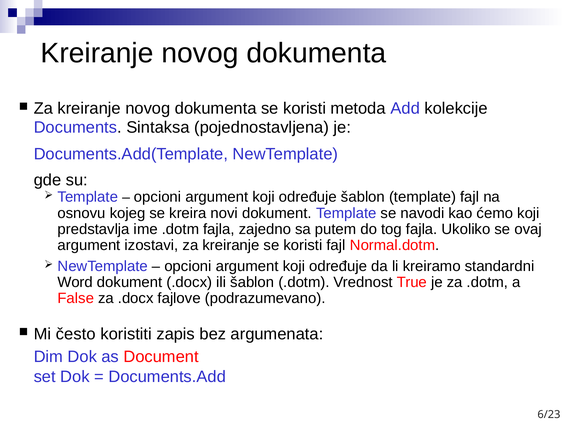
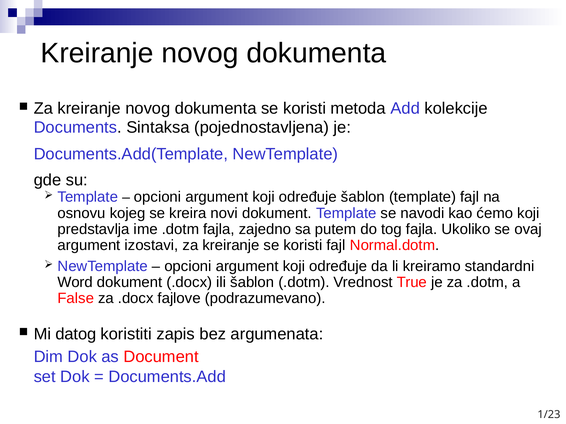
često: često -> datog (76, 335)
6/23: 6/23 -> 1/23 (549, 415)
